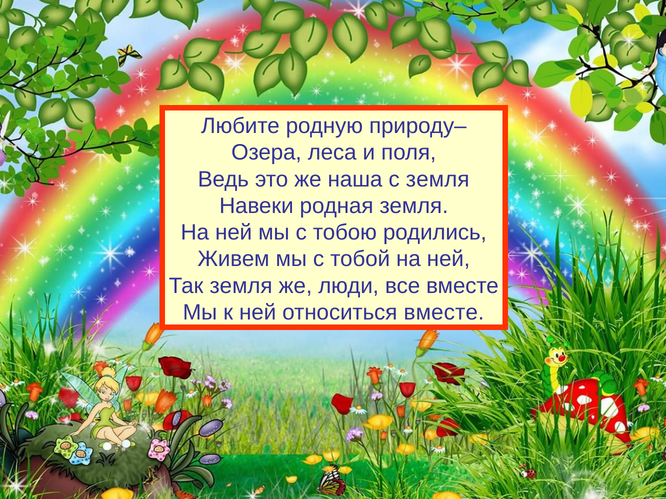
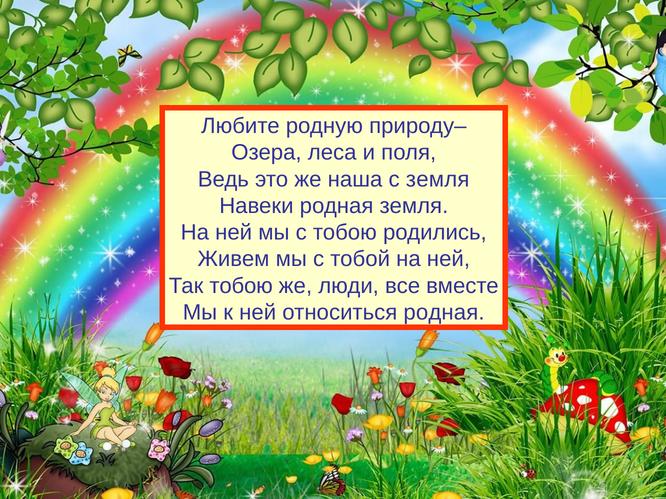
Так земля: земля -> тобою (241, 286)
относиться вместе: вместе -> родная (444, 313)
